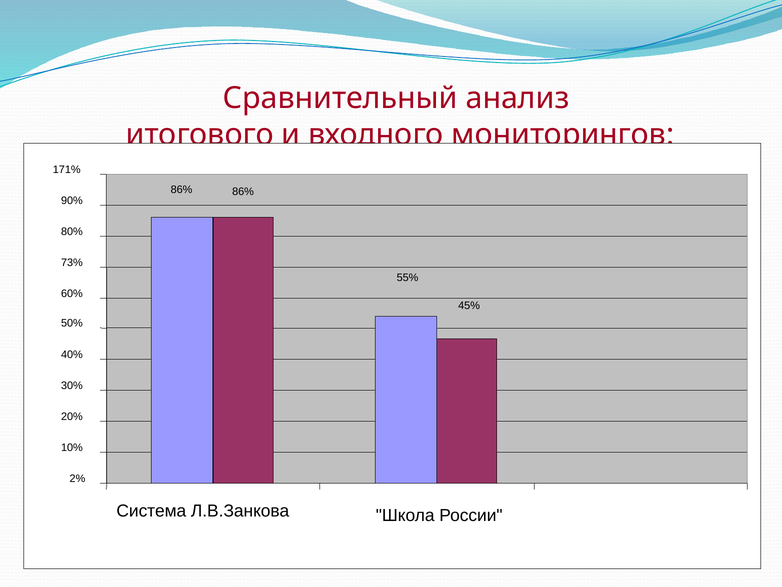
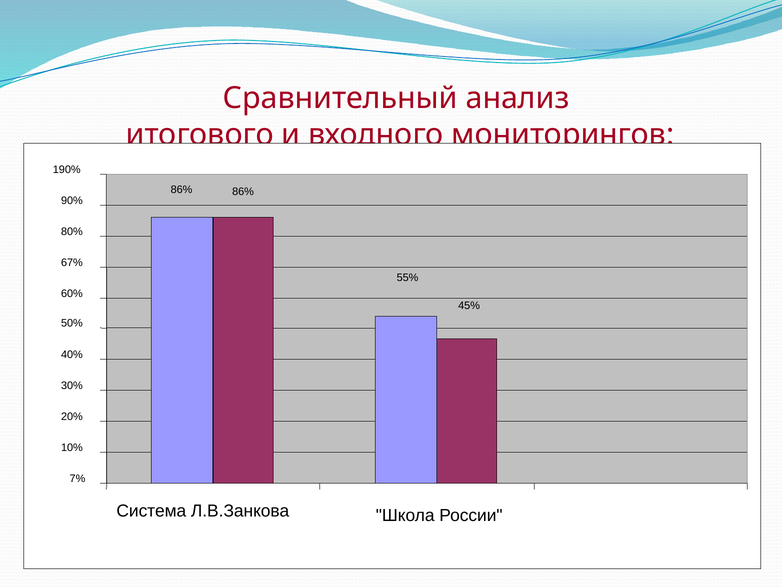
171%: 171% -> 190% (67, 170)
73%: 73% -> 67% (72, 263)
2%: 2% -> 7% (77, 478)
